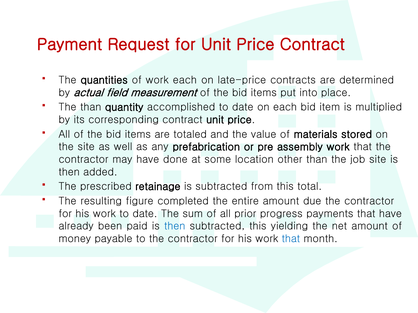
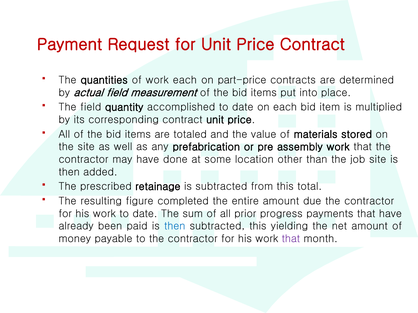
late-price: late-price -> part-price (242, 80)
The than: than -> field (91, 107)
that colour: blue -> purple (291, 239)
